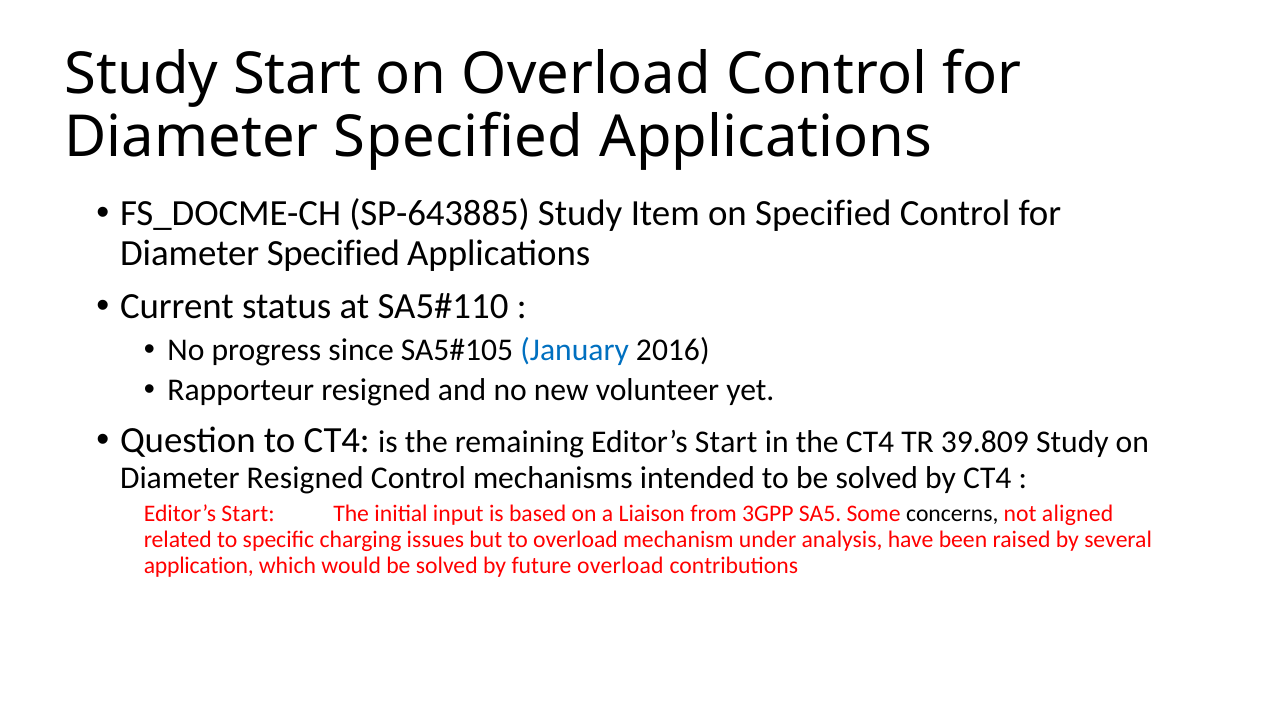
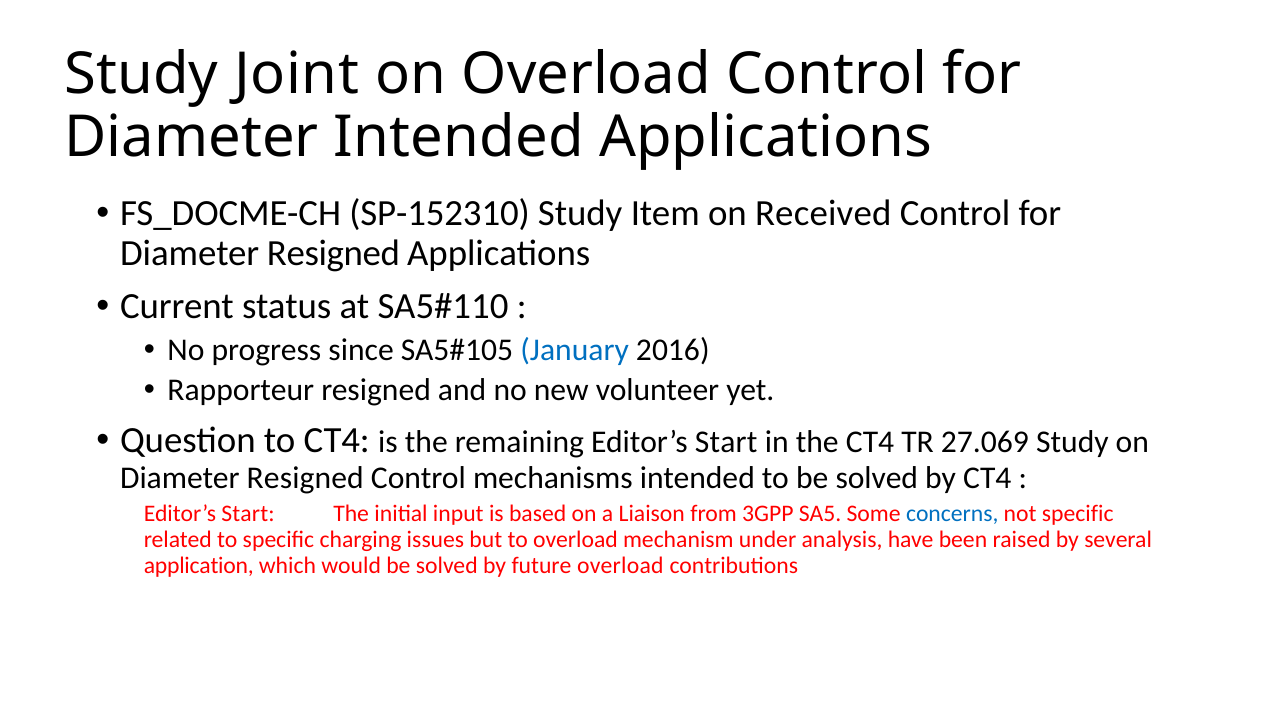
Study Start: Start -> Joint (297, 75)
Specified: Specified -> Intended (459, 138)
SP-643885: SP-643885 -> SP-152310 (440, 214)
on Specified: Specified -> Received (823, 214)
Specified: Specified -> Resigned (333, 253)
39.809: 39.809 -> 27.069 (985, 442)
concerns colour: black -> blue (952, 514)
not aligned: aligned -> specific (1078, 514)
